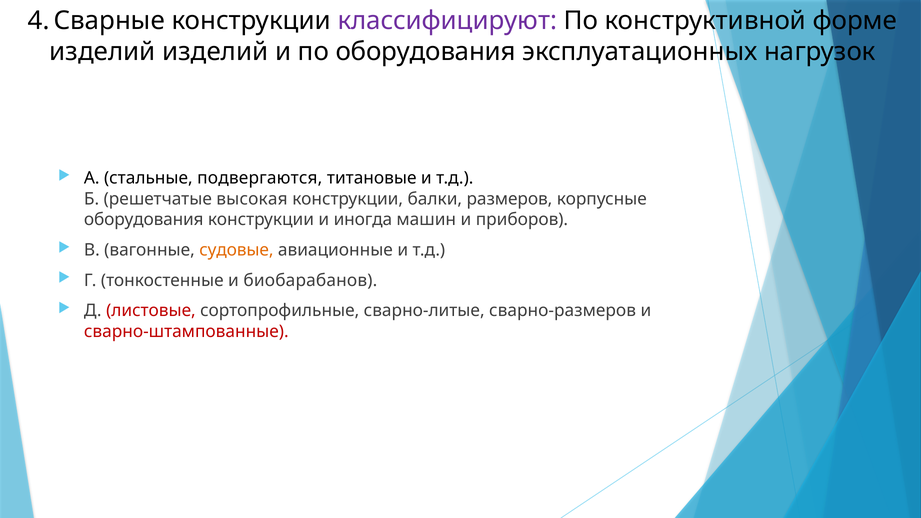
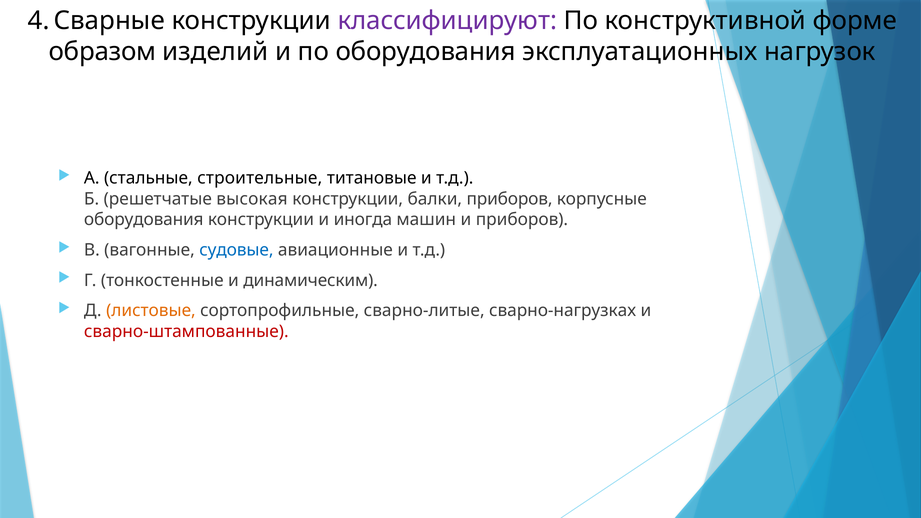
изделий: изделий -> образом (103, 52)
подвергаются: подвергаются -> строительные (260, 178)
балки размеров: размеров -> приборов (510, 199)
судовые colour: orange -> blue (236, 250)
биобарабанов: биобарабанов -> динамическим (311, 280)
листовые colour: red -> orange (151, 311)
сварно-размеров: сварно-размеров -> сварно-нагрузках (563, 311)
